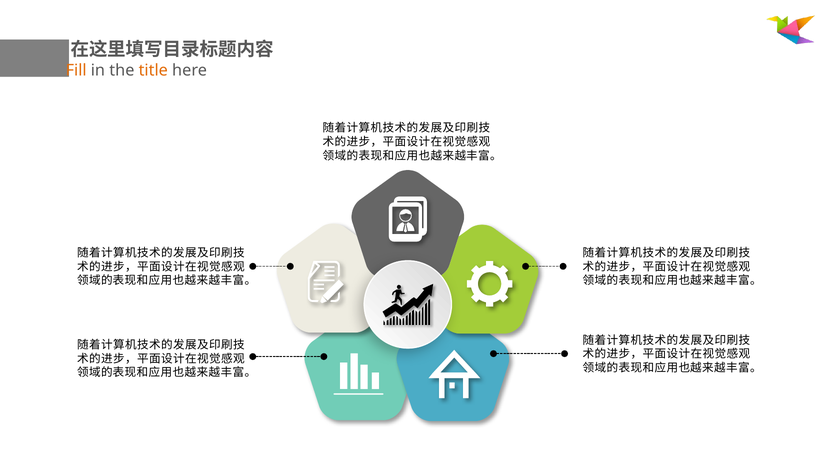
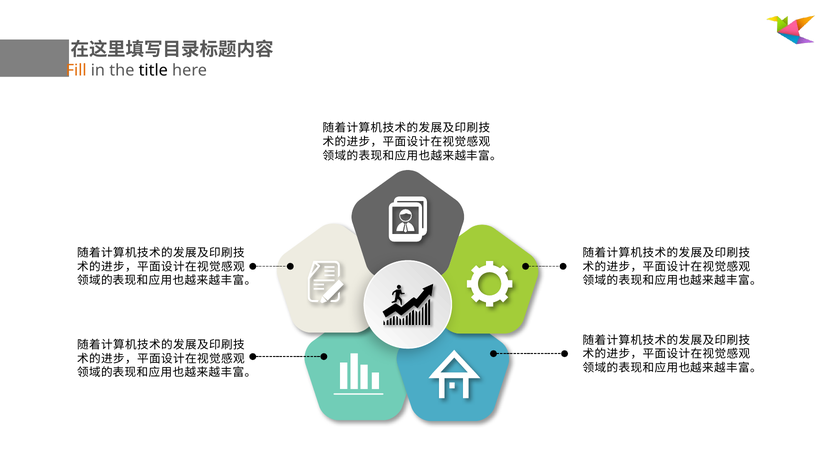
title colour: orange -> black (153, 70)
